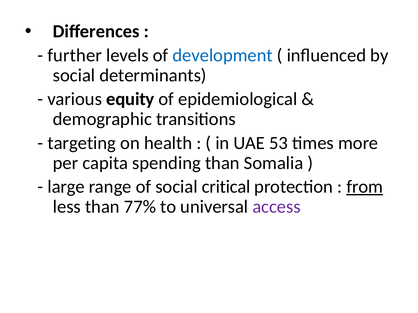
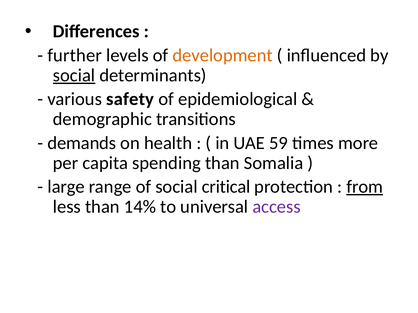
development colour: blue -> orange (223, 55)
social underline: none -> present (74, 75)
equity: equity -> safety (130, 99)
targeting: targeting -> demands (82, 143)
53: 53 -> 59 (279, 143)
77%: 77% -> 14% (140, 207)
